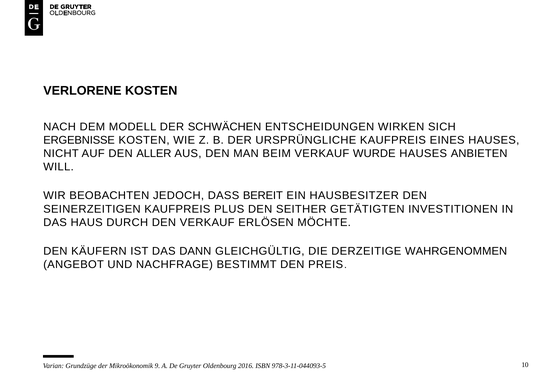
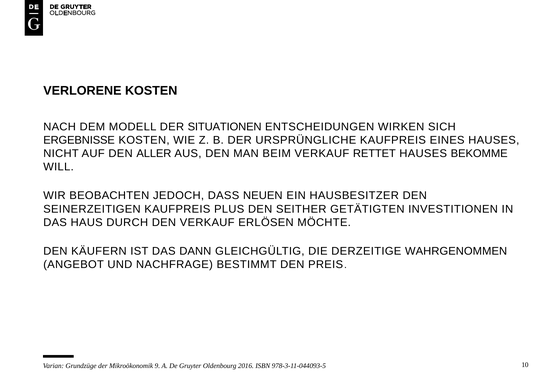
SCHWÄCHEN: SCHWÄCHEN -> SITUATIONEN (225, 127)
WURDE: WURDE -> RETTET (374, 154)
ANBIETEN: ANBIETEN -> BEKOMME (479, 154)
BEREIT: BEREIT -> NEUEN (263, 196)
